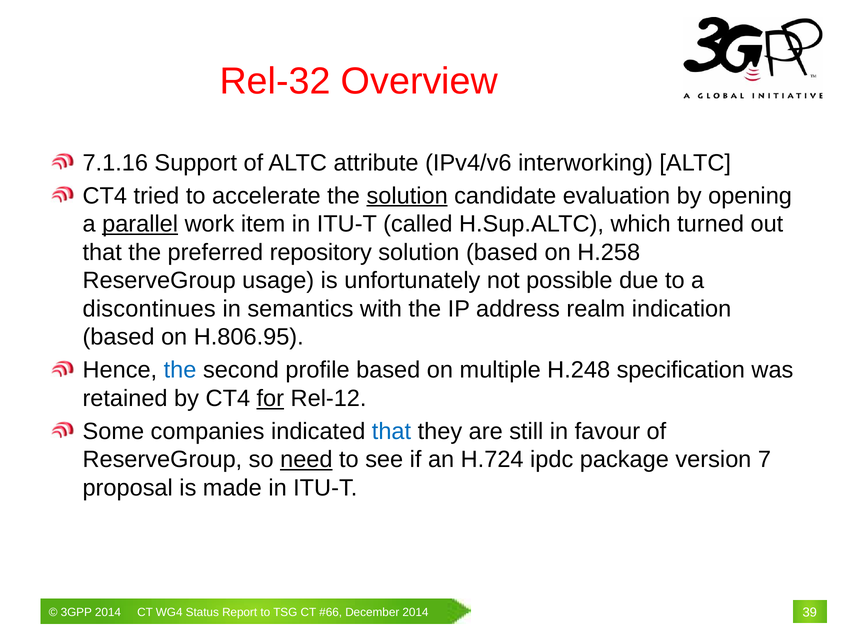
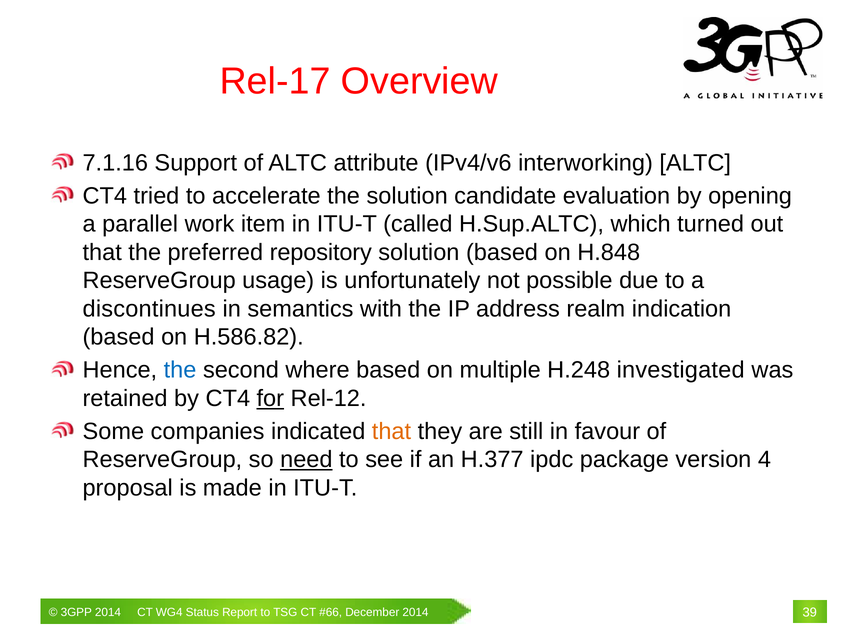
Rel-32: Rel-32 -> Rel-17 (275, 81)
solution underline: present -> none (407, 196)
parallel underline: present -> none (140, 224)
H.258: H.258 -> H.848 (609, 252)
H.806.95: H.806.95 -> H.586.82 (249, 337)
profile: profile -> where (318, 370)
specification: specification -> investigated (681, 370)
that colour: blue -> orange (391, 431)
H.724: H.724 -> H.377 (492, 459)
7: 7 -> 4 (765, 459)
